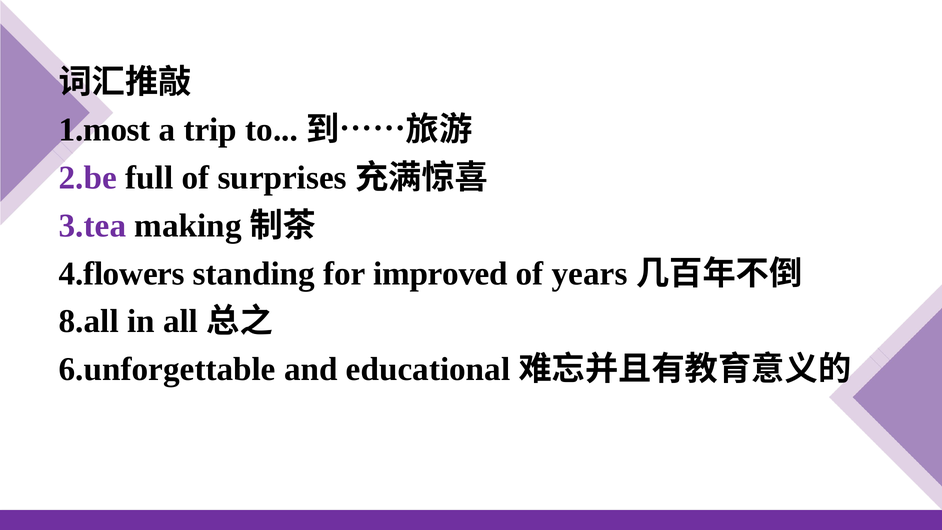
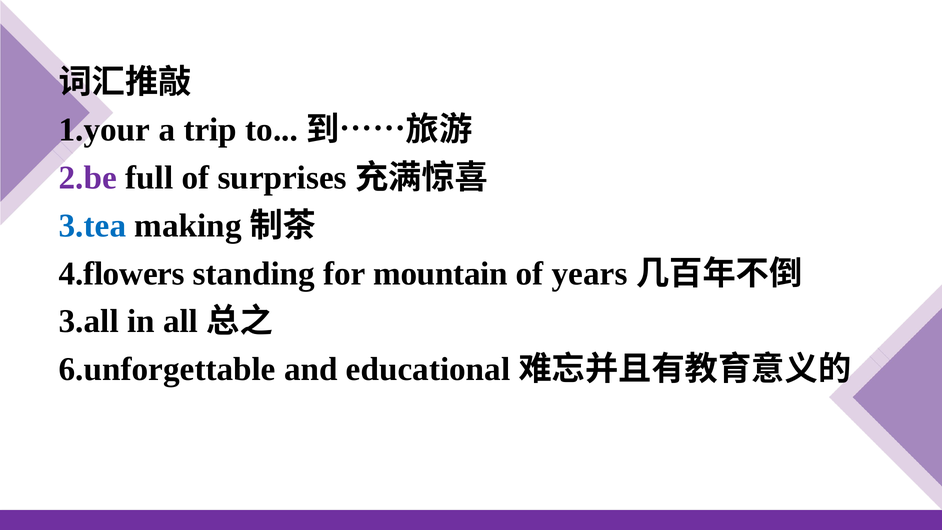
1.most: 1.most -> 1.your (105, 130)
3.tea colour: purple -> blue (92, 226)
improved: improved -> mountain (441, 274)
8.all: 8.all -> 3.all (89, 321)
